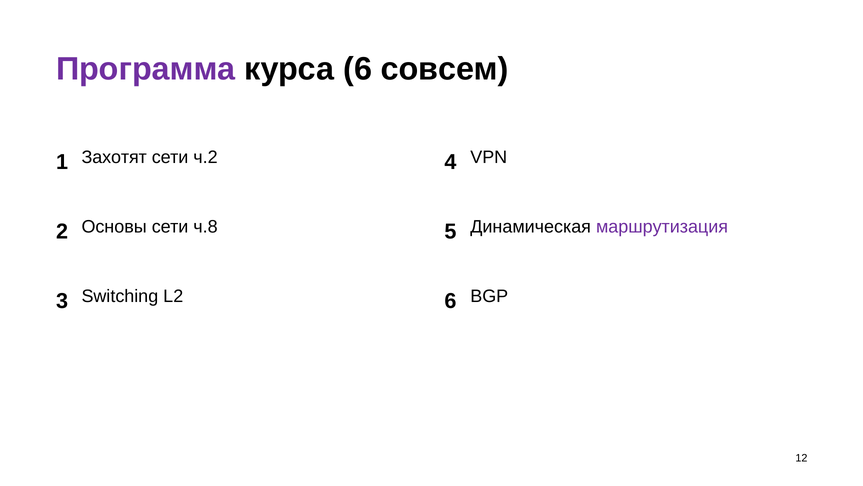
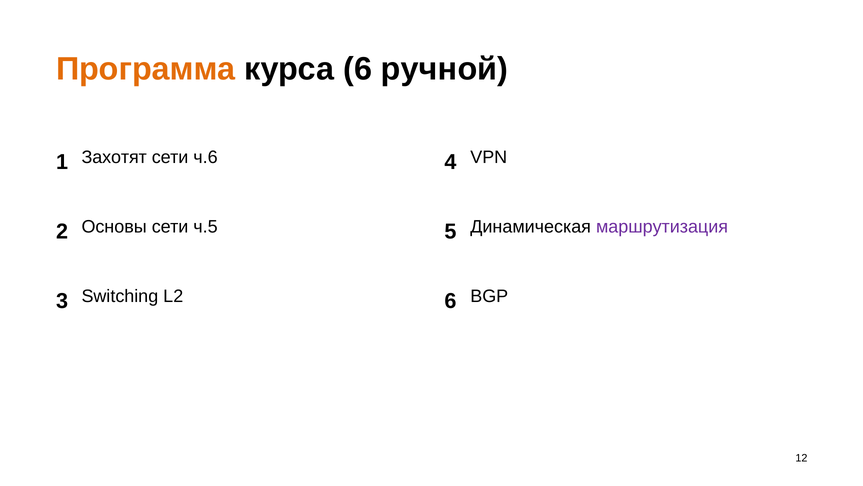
Программа colour: purple -> orange (146, 69)
совсем: совсем -> ручной (445, 69)
ч.2: ч.2 -> ч.6 (205, 157)
ч.8: ч.8 -> ч.5 (205, 227)
